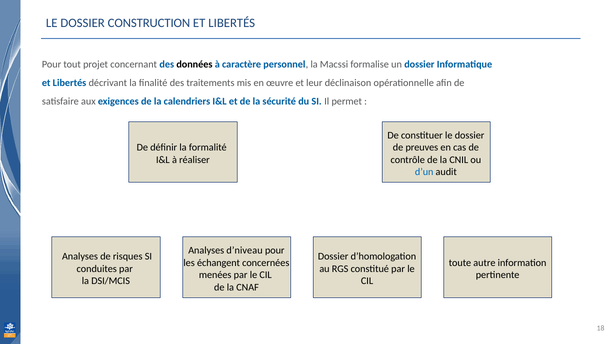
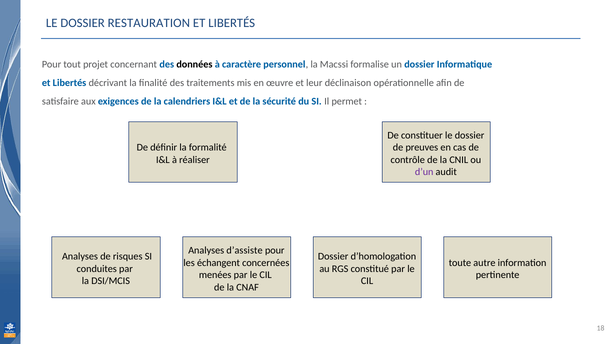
CONSTRUCTION: CONSTRUCTION -> RESTAURATION (149, 23)
d’un colour: blue -> purple (424, 172)
d’niveau: d’niveau -> d’assiste (245, 251)
